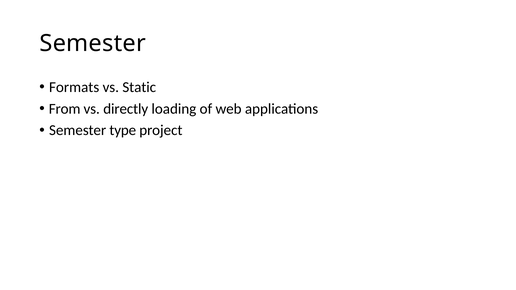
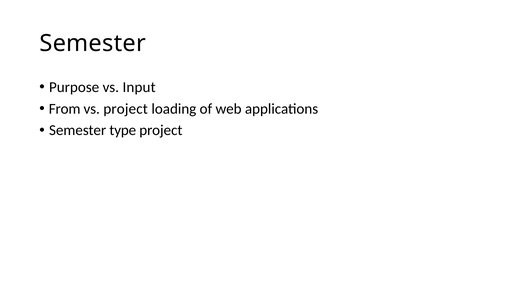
Formats: Formats -> Purpose (74, 87)
Static: Static -> Input (139, 87)
vs directly: directly -> project (126, 109)
